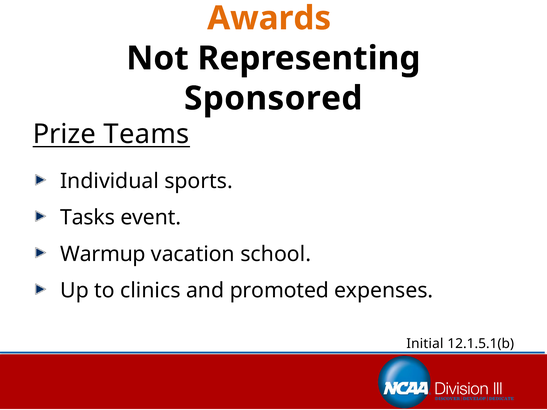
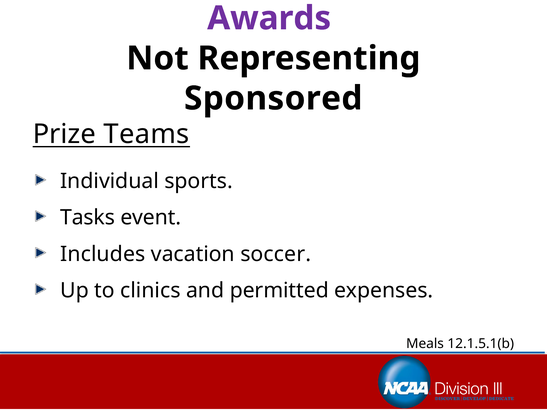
Awards colour: orange -> purple (269, 18)
Warmup: Warmup -> Includes (103, 254)
school: school -> soccer (276, 254)
promoted: promoted -> permitted (279, 291)
Initial: Initial -> Meals (425, 344)
